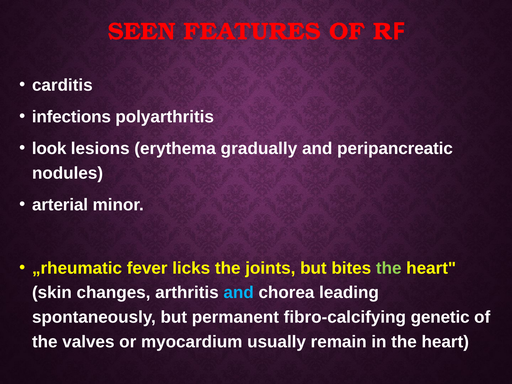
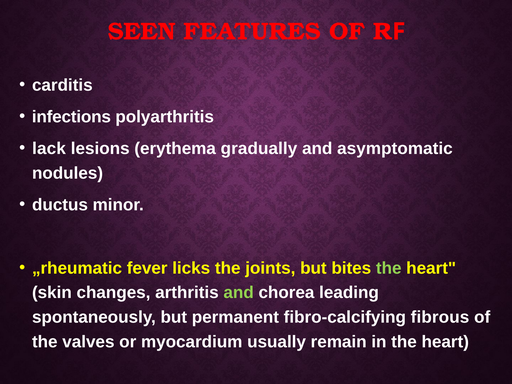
look: look -> lack (49, 148)
peripancreatic: peripancreatic -> asymptomatic (395, 148)
arterial: arterial -> ductus (60, 205)
and colour: light blue -> light green (239, 293)
genetic: genetic -> fibrous (440, 317)
